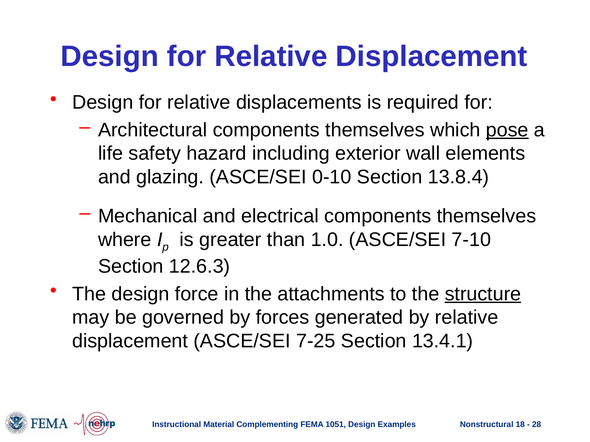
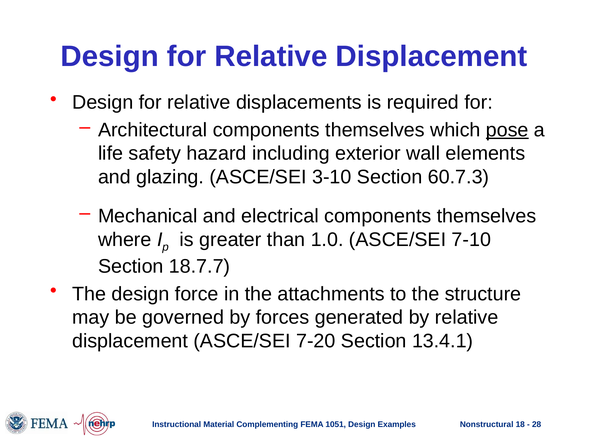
0-10: 0-10 -> 3-10 (332, 177)
13.8.4: 13.8.4 -> 60.7.3 (459, 177)
12.6.3: 12.6.3 -> 18.7.7 (200, 267)
structure underline: present -> none (483, 294)
7-25: 7-25 -> 7-20 (316, 341)
